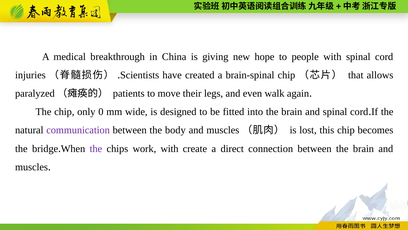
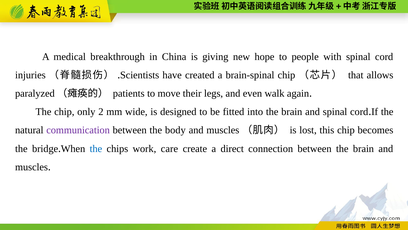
0: 0 -> 2 (101, 112)
the colour: purple -> blue (96, 148)
work with: with -> care (169, 148)
